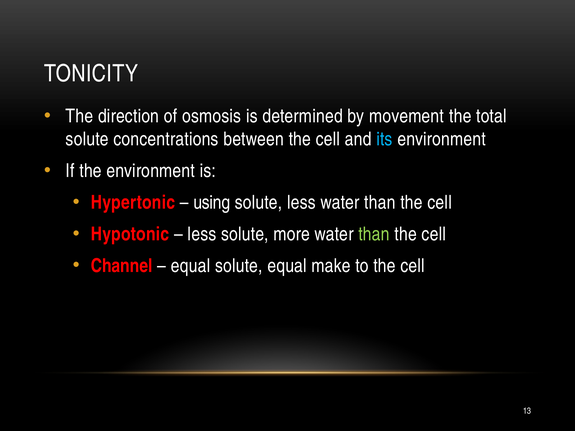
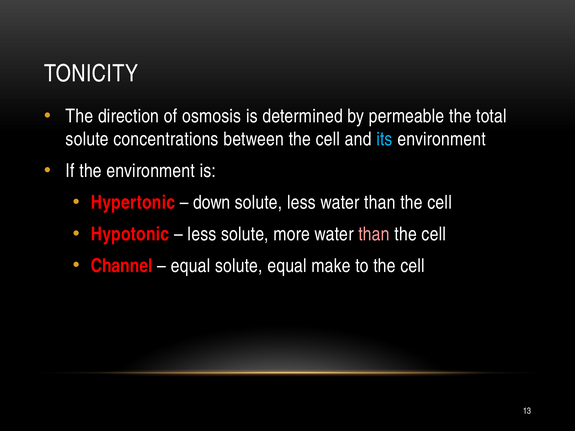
movement: movement -> permeable (407, 116)
using: using -> down (212, 203)
than colour: light green -> pink (374, 234)
